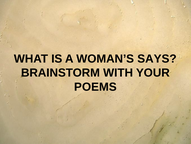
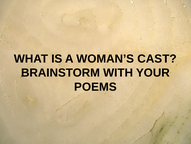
SAYS: SAYS -> CAST (157, 58)
